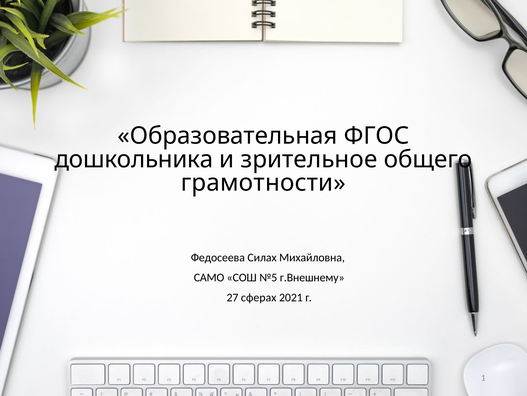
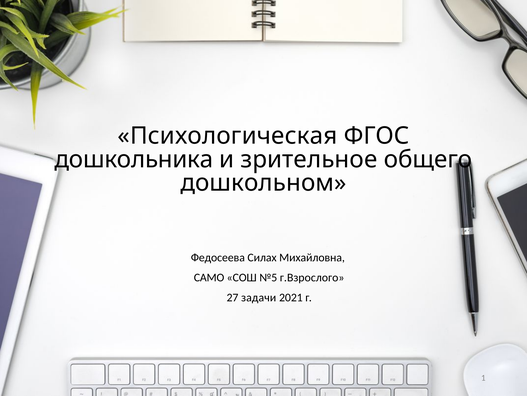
Образовательная: Образовательная -> Психологическая (227, 136)
грамотности: грамотности -> дошкольном (263, 183)
г.Внешнему: г.Внешнему -> г.Взрослого (312, 277)
сферах: сферах -> задачи (259, 297)
